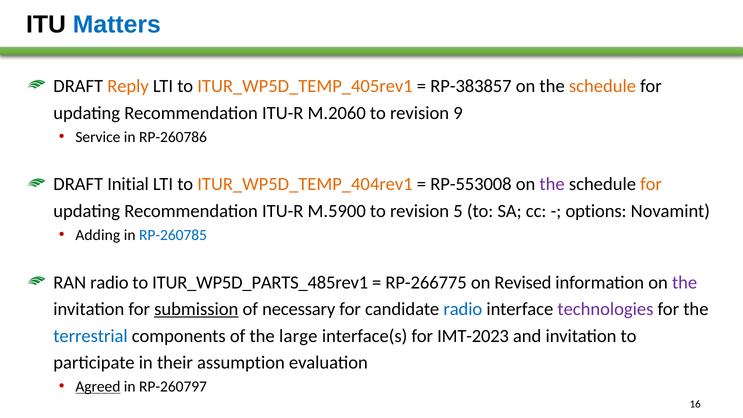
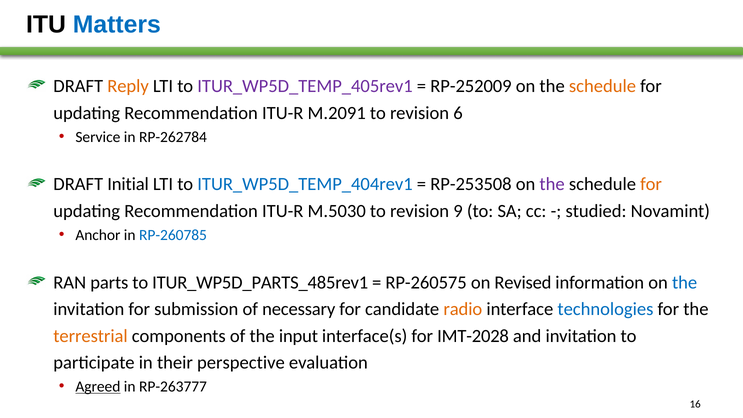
ITUR_WP5D_TEMP_405rev1 colour: orange -> purple (305, 86)
RP-383857: RP-383857 -> RP-252009 (471, 86)
M.2060: M.2060 -> M.2091 (337, 113)
9: 9 -> 6 (458, 113)
RP-260786: RP-260786 -> RP-262784 (173, 137)
ITUR_WP5D_TEMP_404rev1 colour: orange -> blue (305, 184)
RP-553008: RP-553008 -> RP-253508 (471, 184)
M.5900: M.5900 -> M.5030 (337, 211)
5: 5 -> 9 (458, 211)
options: options -> studied (596, 211)
Adding: Adding -> Anchor (98, 235)
RAN radio: radio -> parts (109, 282)
RP-266775: RP-266775 -> RP-260575 (426, 282)
the colour: purple -> blue (685, 282)
submission underline: present -> none (196, 309)
radio colour: blue -> orange (463, 309)
technologies colour: purple -> blue (605, 309)
terrestrial colour: blue -> orange (91, 336)
large: large -> input (298, 336)
IMT-2023: IMT-2023 -> IMT-2028 (473, 336)
assumption: assumption -> perspective (241, 363)
RP-260797: RP-260797 -> RP-263777 (173, 387)
